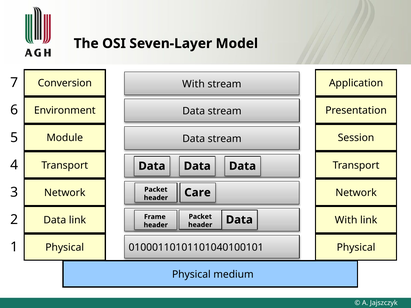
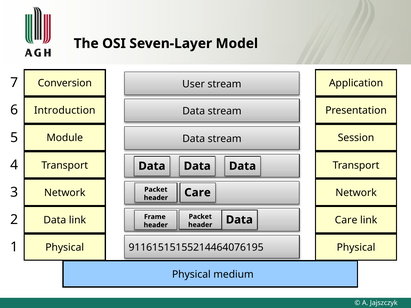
With: With -> User (194, 84)
Environment: Environment -> Introduction (65, 111)
link With: With -> Care (346, 220)
01000110101101040100101: 01000110101101040100101 -> 91161515155214464076195 (196, 248)
